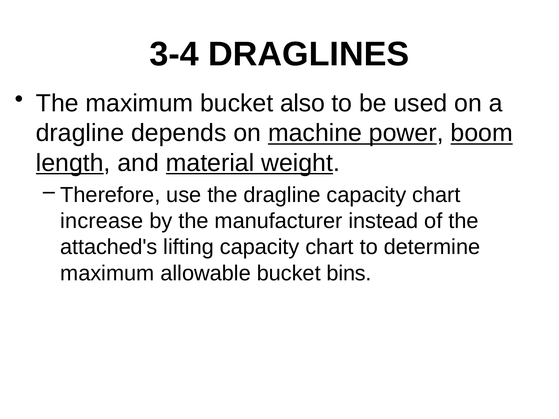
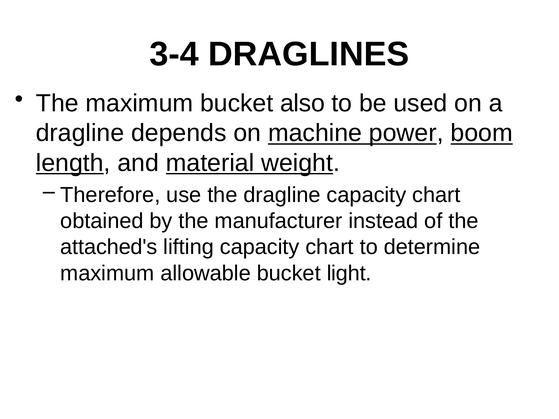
increase: increase -> obtained (102, 221)
bins: bins -> light (349, 273)
